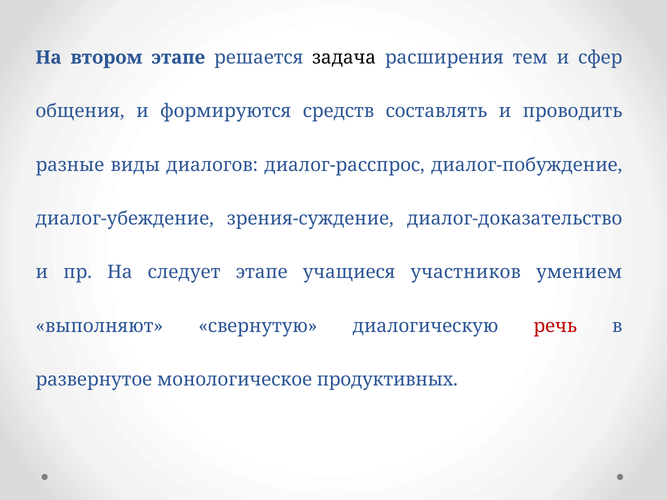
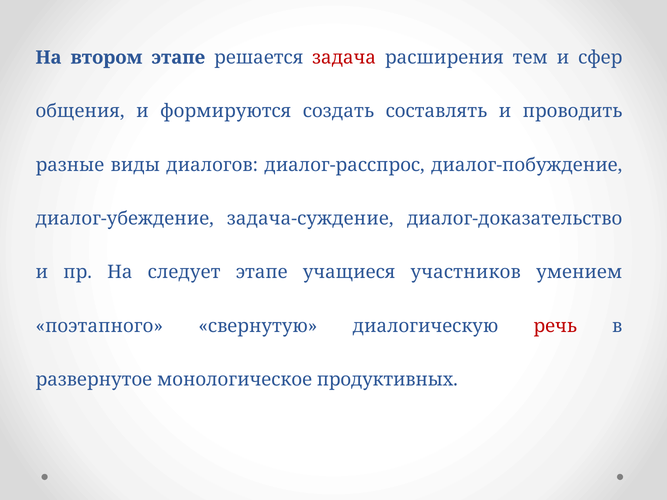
задача colour: black -> red (344, 58)
средств: средств -> создать (338, 111)
зрения-суждение: зрения-суждение -> задача-суждение (310, 219)
выполняют: выполняют -> поэтапного (99, 326)
